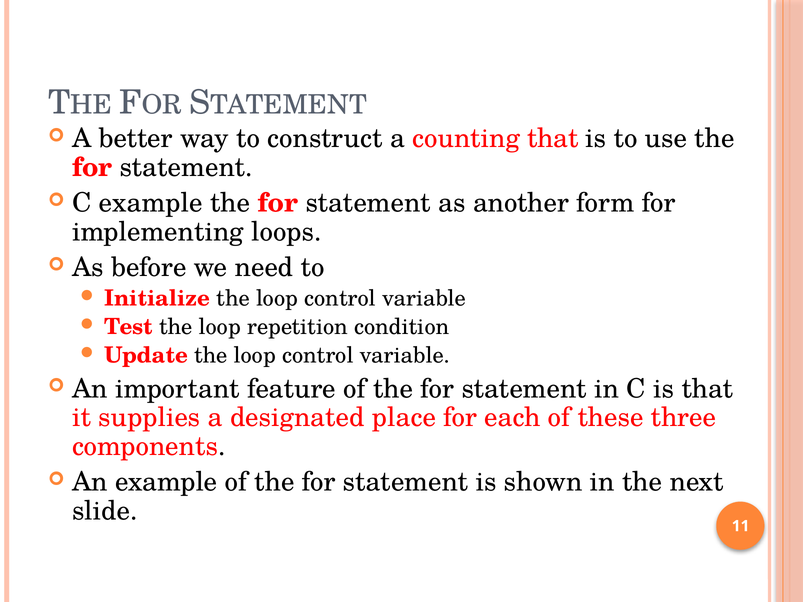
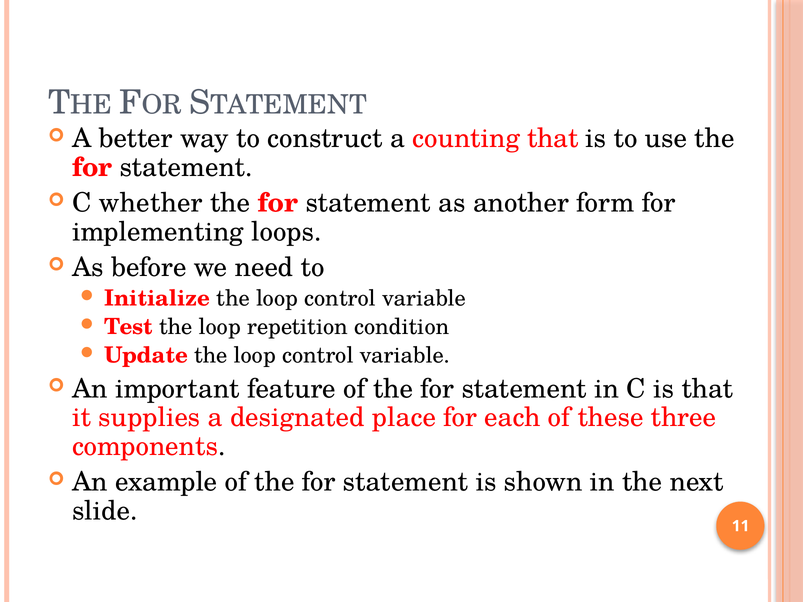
C example: example -> whether (151, 203)
